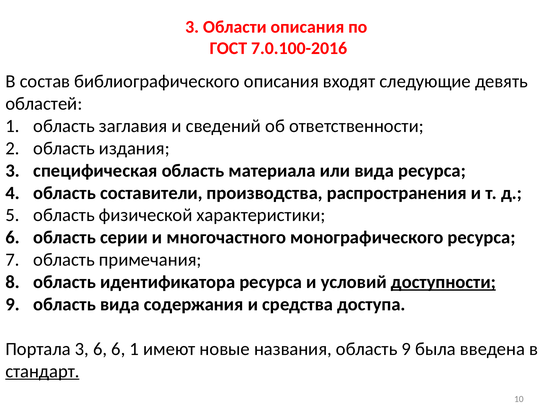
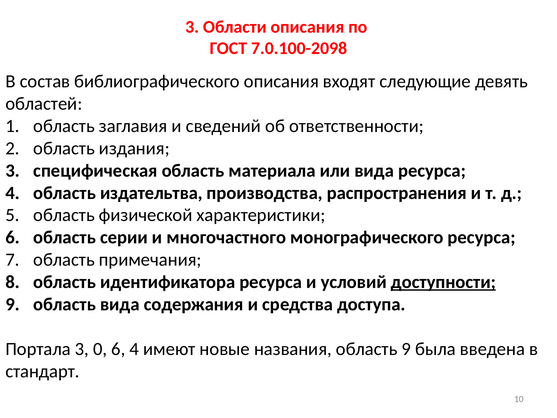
7.0.100-2016: 7.0.100-2016 -> 7.0.100-2098 (299, 48)
составители: составители -> издательтва (151, 193)
3 6: 6 -> 0 (100, 349)
6 1: 1 -> 4 (134, 349)
стандарт underline: present -> none (42, 371)
